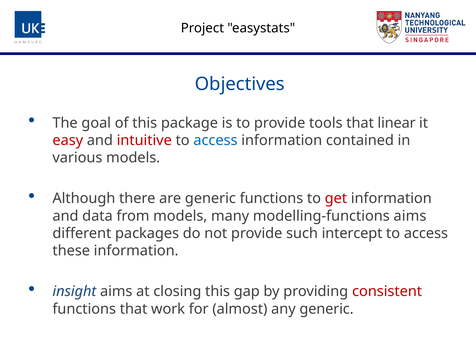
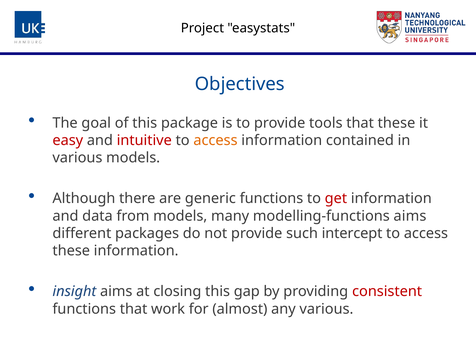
that linear: linear -> these (396, 123)
access colour: blue -> orange (215, 140)
any generic: generic -> various (326, 309)
